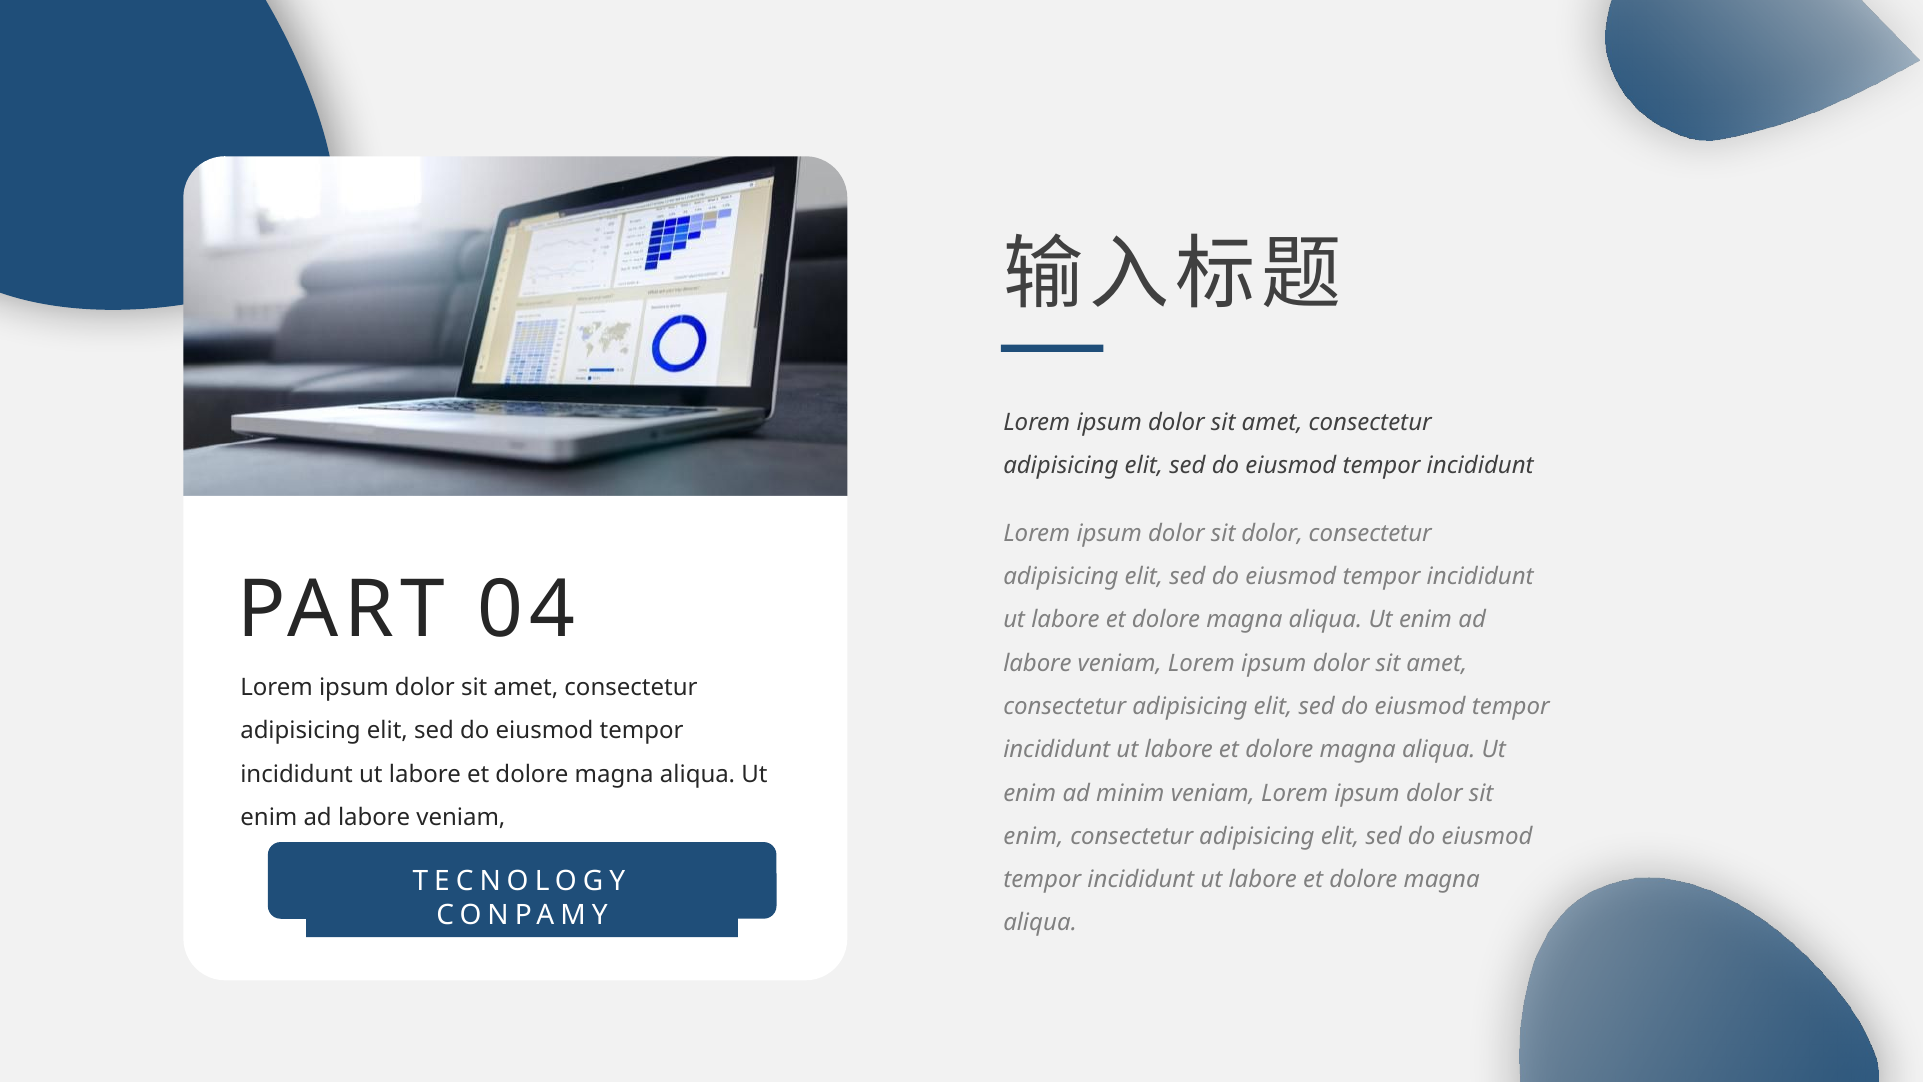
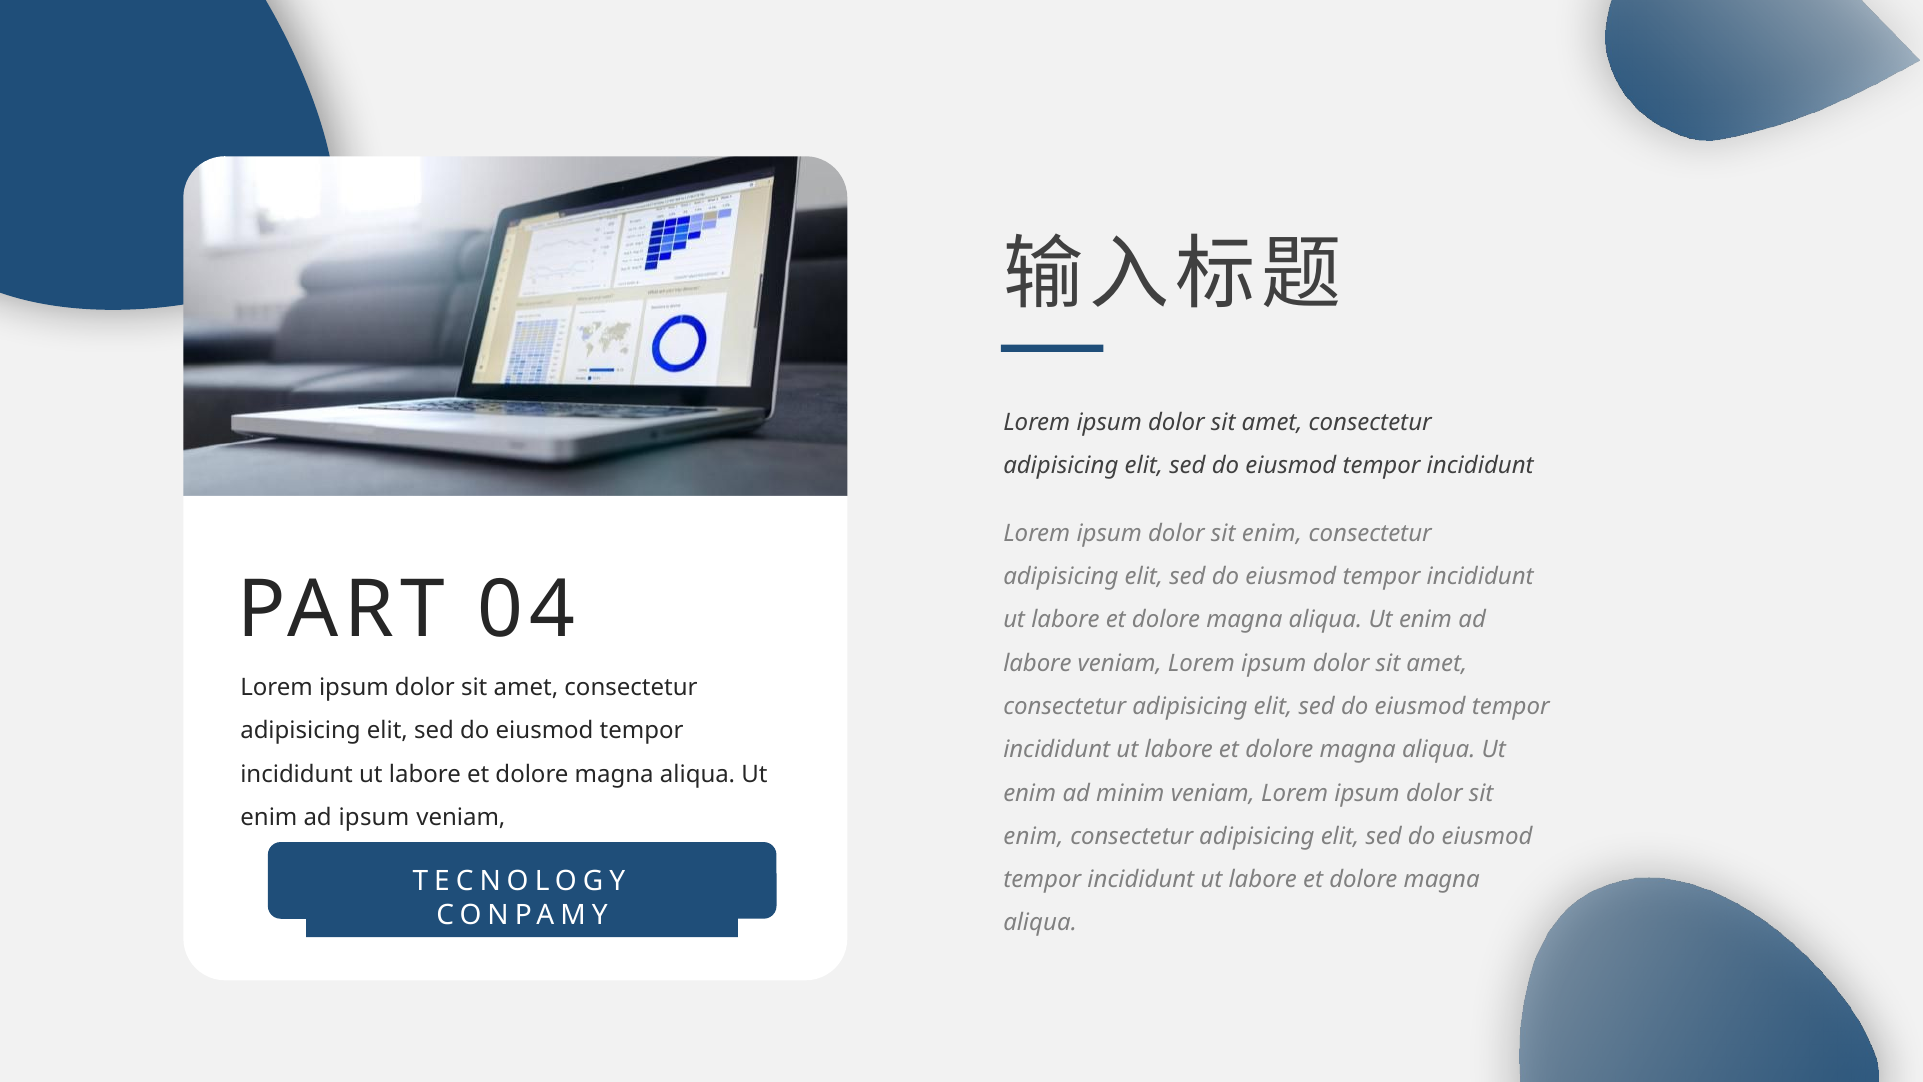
dolor: dolor -> enim (1272, 533)
labore: labore -> ipsum (374, 817)
